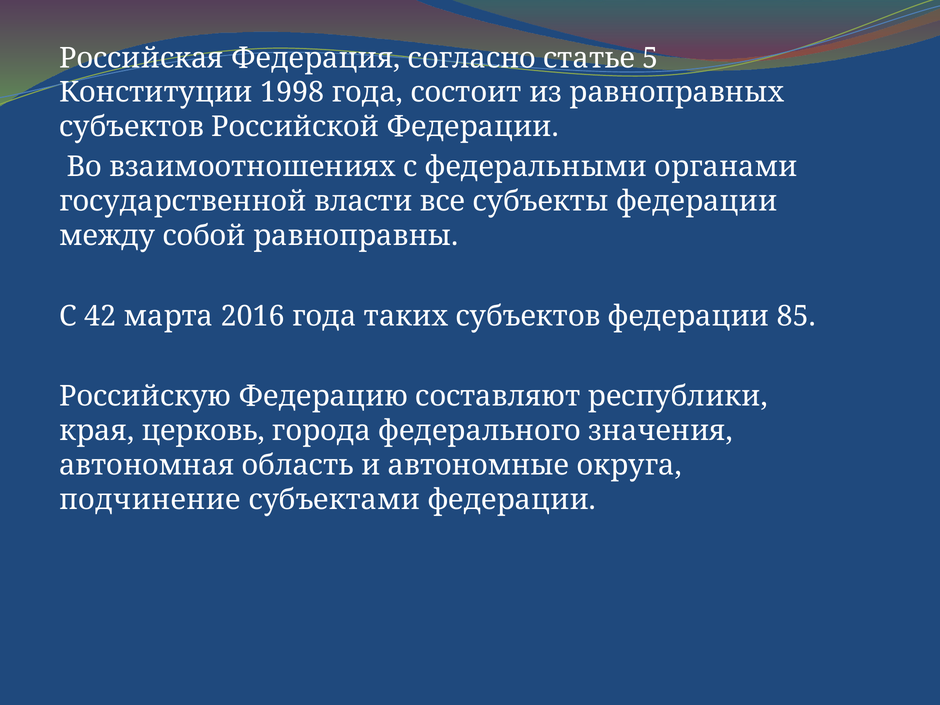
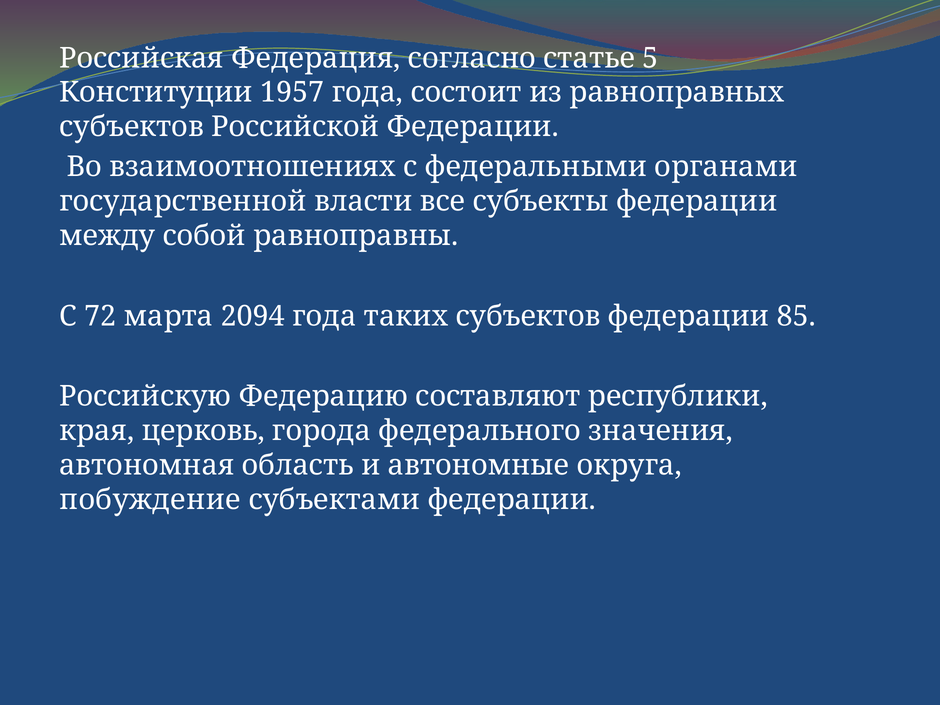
1998: 1998 -> 1957 (292, 92)
42: 42 -> 72 (100, 316)
2016: 2016 -> 2094 (253, 316)
подчинение: подчинение -> побуждение (150, 500)
